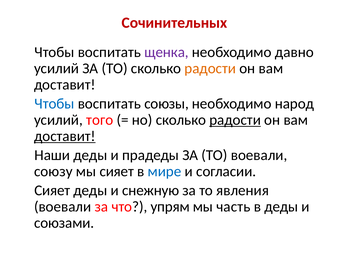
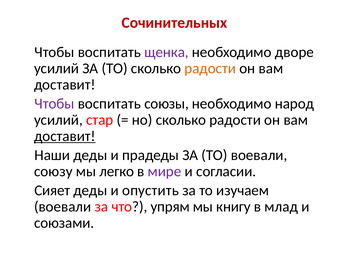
давно: давно -> дворе (294, 52)
Чтобы colour: blue -> purple (54, 104)
того: того -> стар (100, 120)
радости underline: present -> none (235, 120)
мы сияет: сияет -> легко (117, 171)
мире colour: blue -> purple (164, 171)
снежную: снежную -> опустить (151, 190)
явления: явления -> изучаем (243, 190)
часть: часть -> книгу (233, 207)
в деды: деды -> млад (281, 207)
